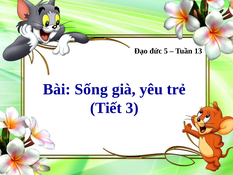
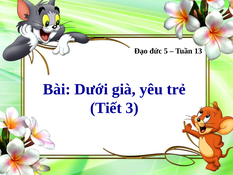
Sống: Sống -> Dưới (91, 89)
